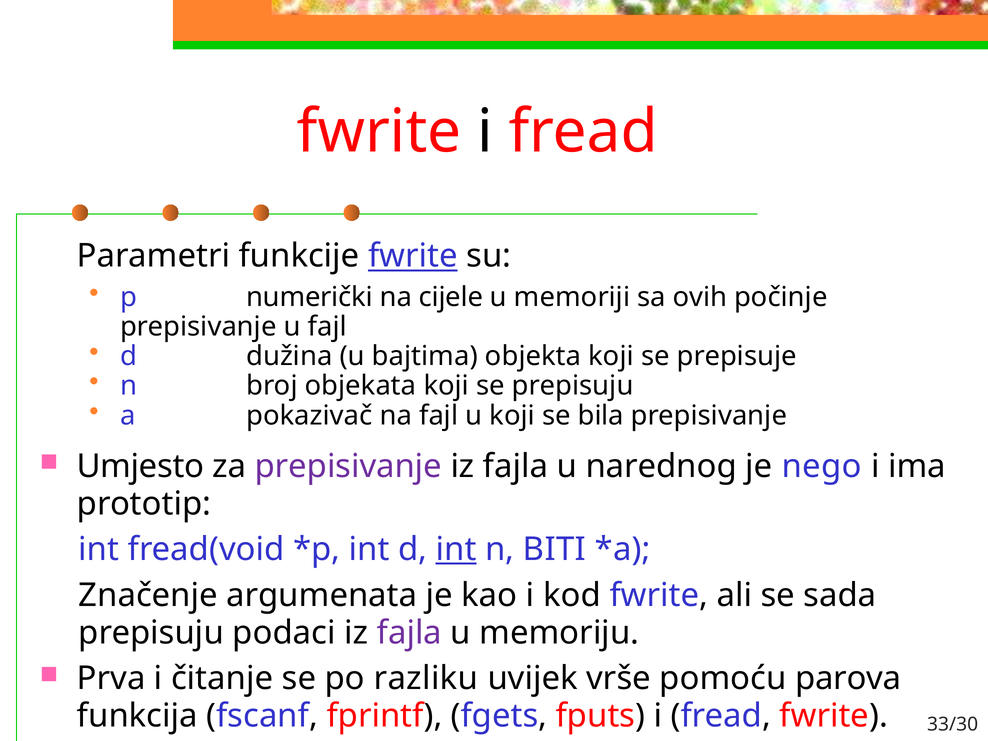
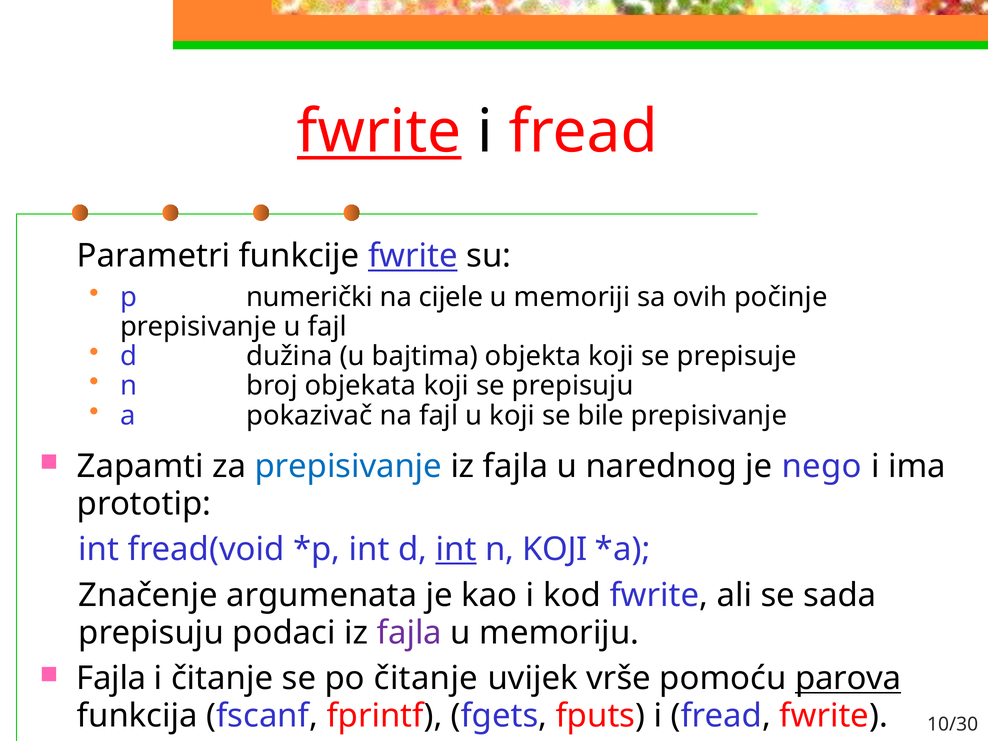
fwrite underline: none -> present (379, 132)
bila: bila -> bile (601, 416)
Umjesto: Umjesto -> Zapamti (140, 466)
prepisivanje colour: purple -> blue (348, 466)
n BITI: BITI -> KOJI (555, 549)
Prva: Prva -> Fajla (111, 679)
po razliku: razliku -> čitanje (426, 679)
parova underline: none -> present (848, 679)
33/30: 33/30 -> 10/30 (953, 724)
